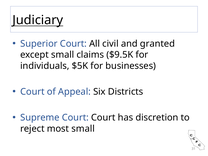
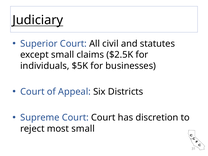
granted: granted -> statutes (157, 44)
$9.5K: $9.5K -> $2.5K (120, 55)
